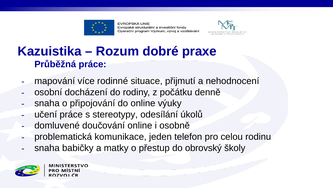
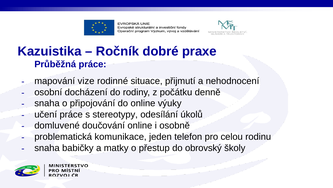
Rozum: Rozum -> Ročník (118, 51)
více: více -> vize (86, 81)
